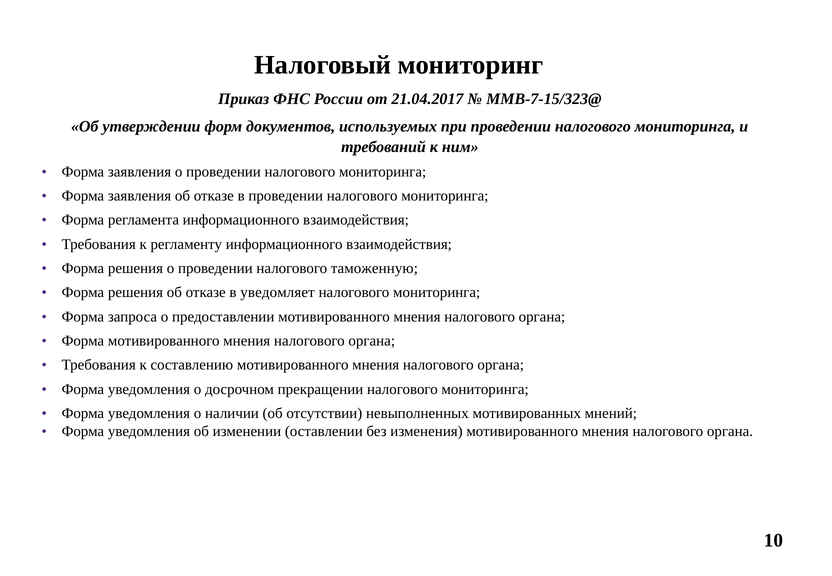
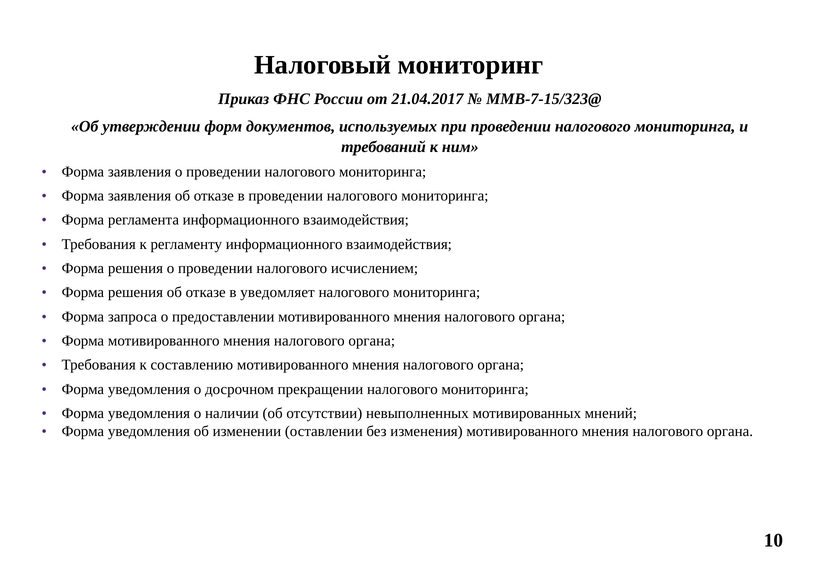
таможенную: таможенную -> исчислением (374, 268)
